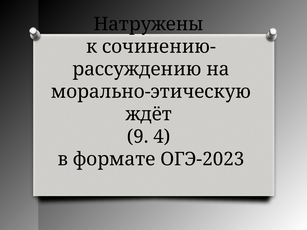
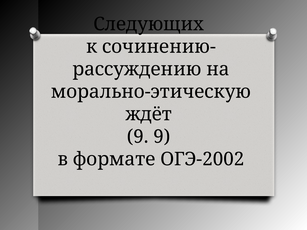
Натружены: Натружены -> Следующих (149, 24)
9 4: 4 -> 9 (162, 137)
ОГЭ-2023: ОГЭ-2023 -> ОГЭ-2002 (202, 159)
